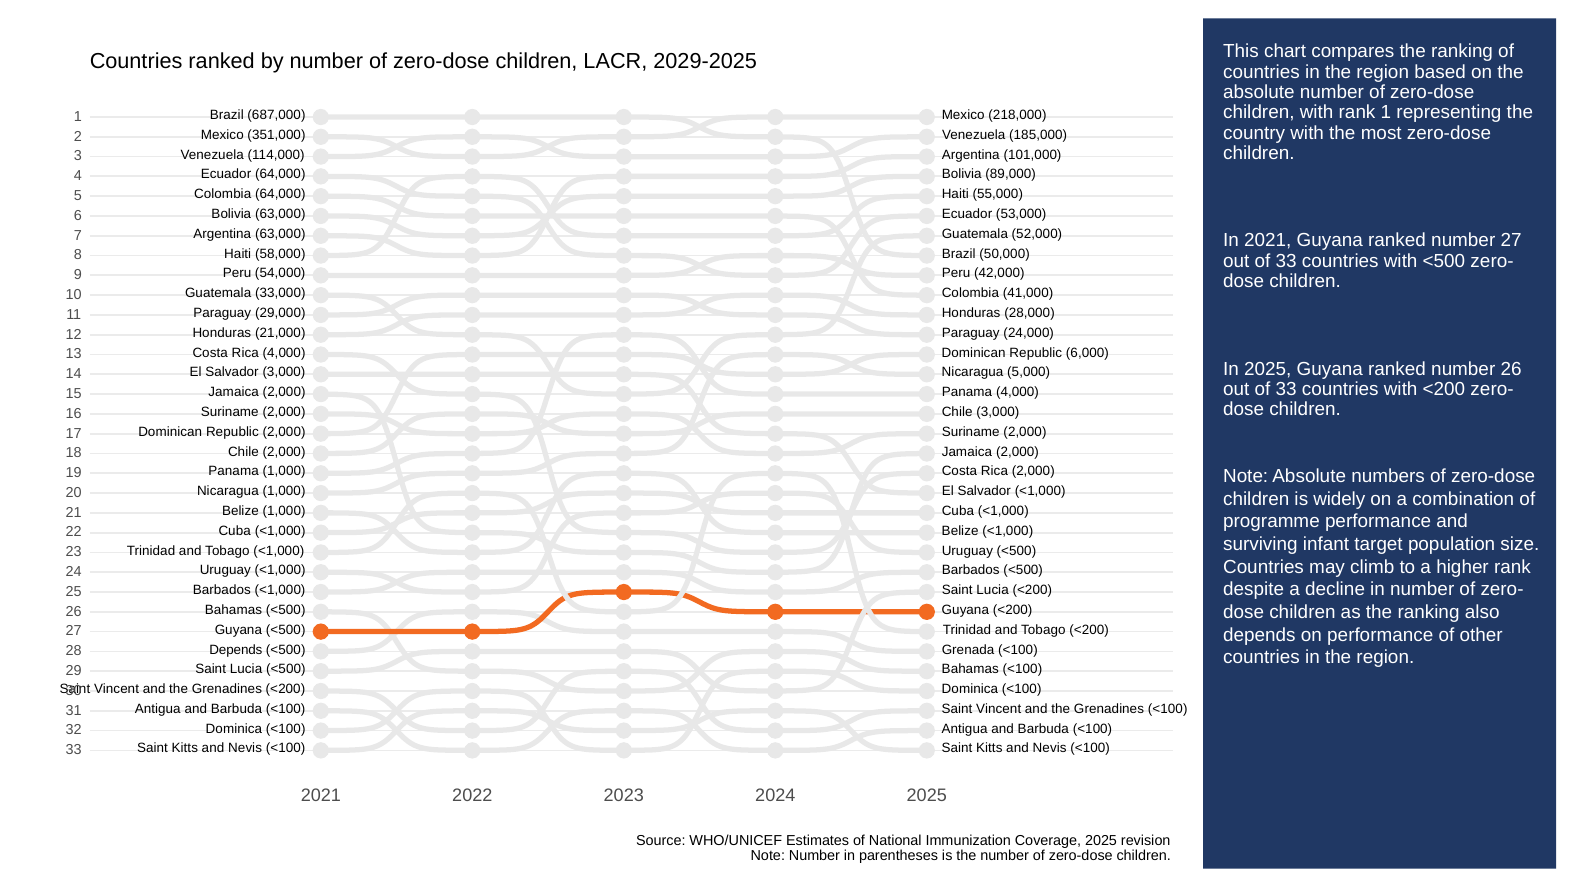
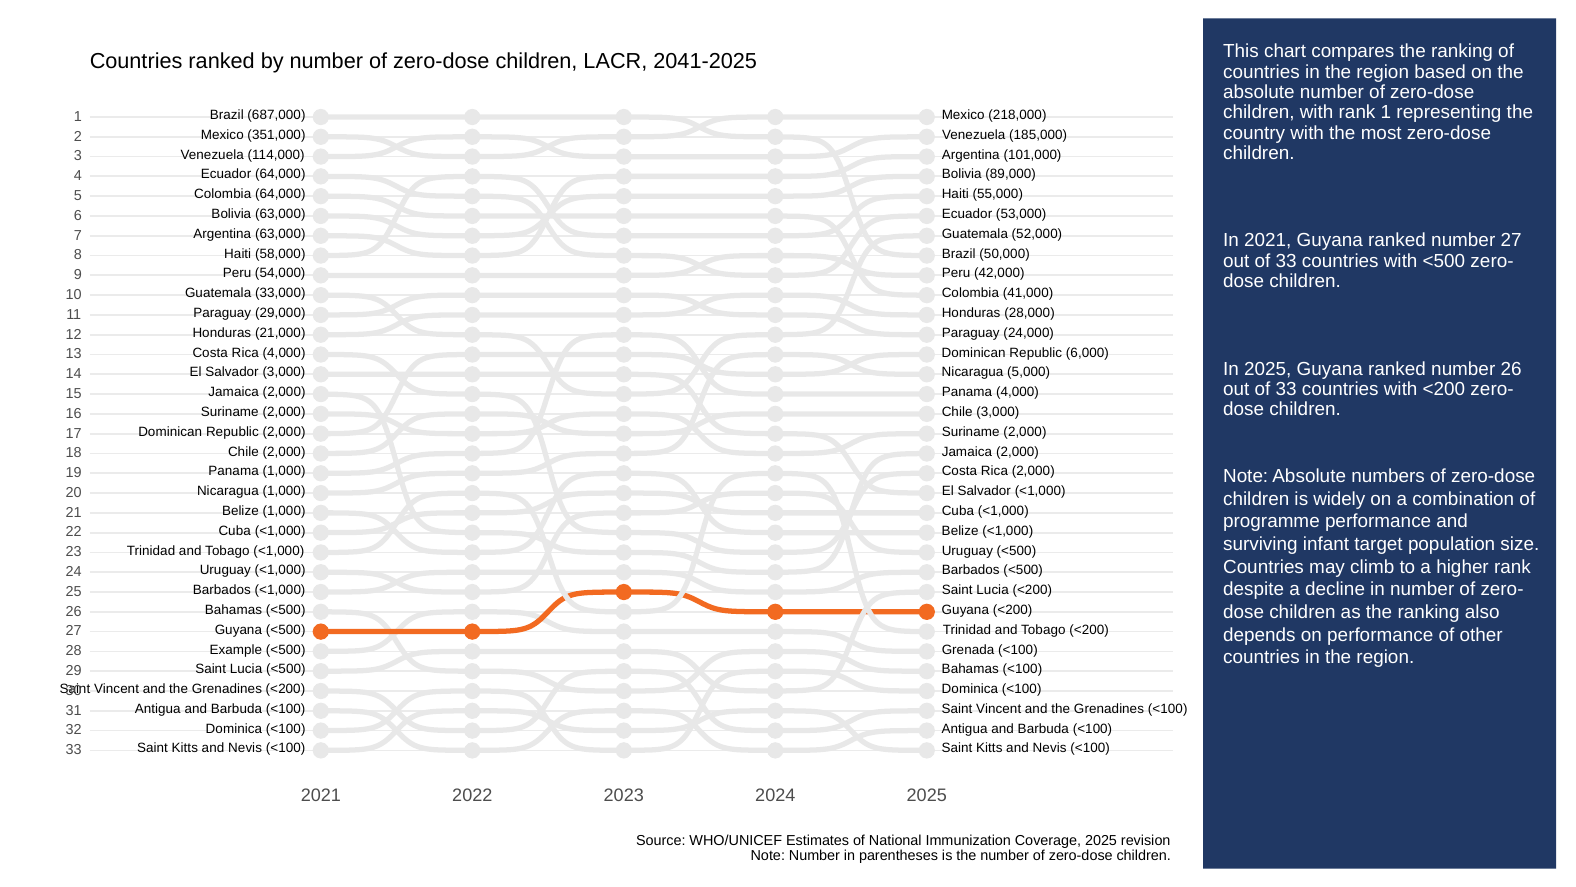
2029-2025: 2029-2025 -> 2041-2025 (705, 61)
Depends: Depends -> Example (236, 649)
